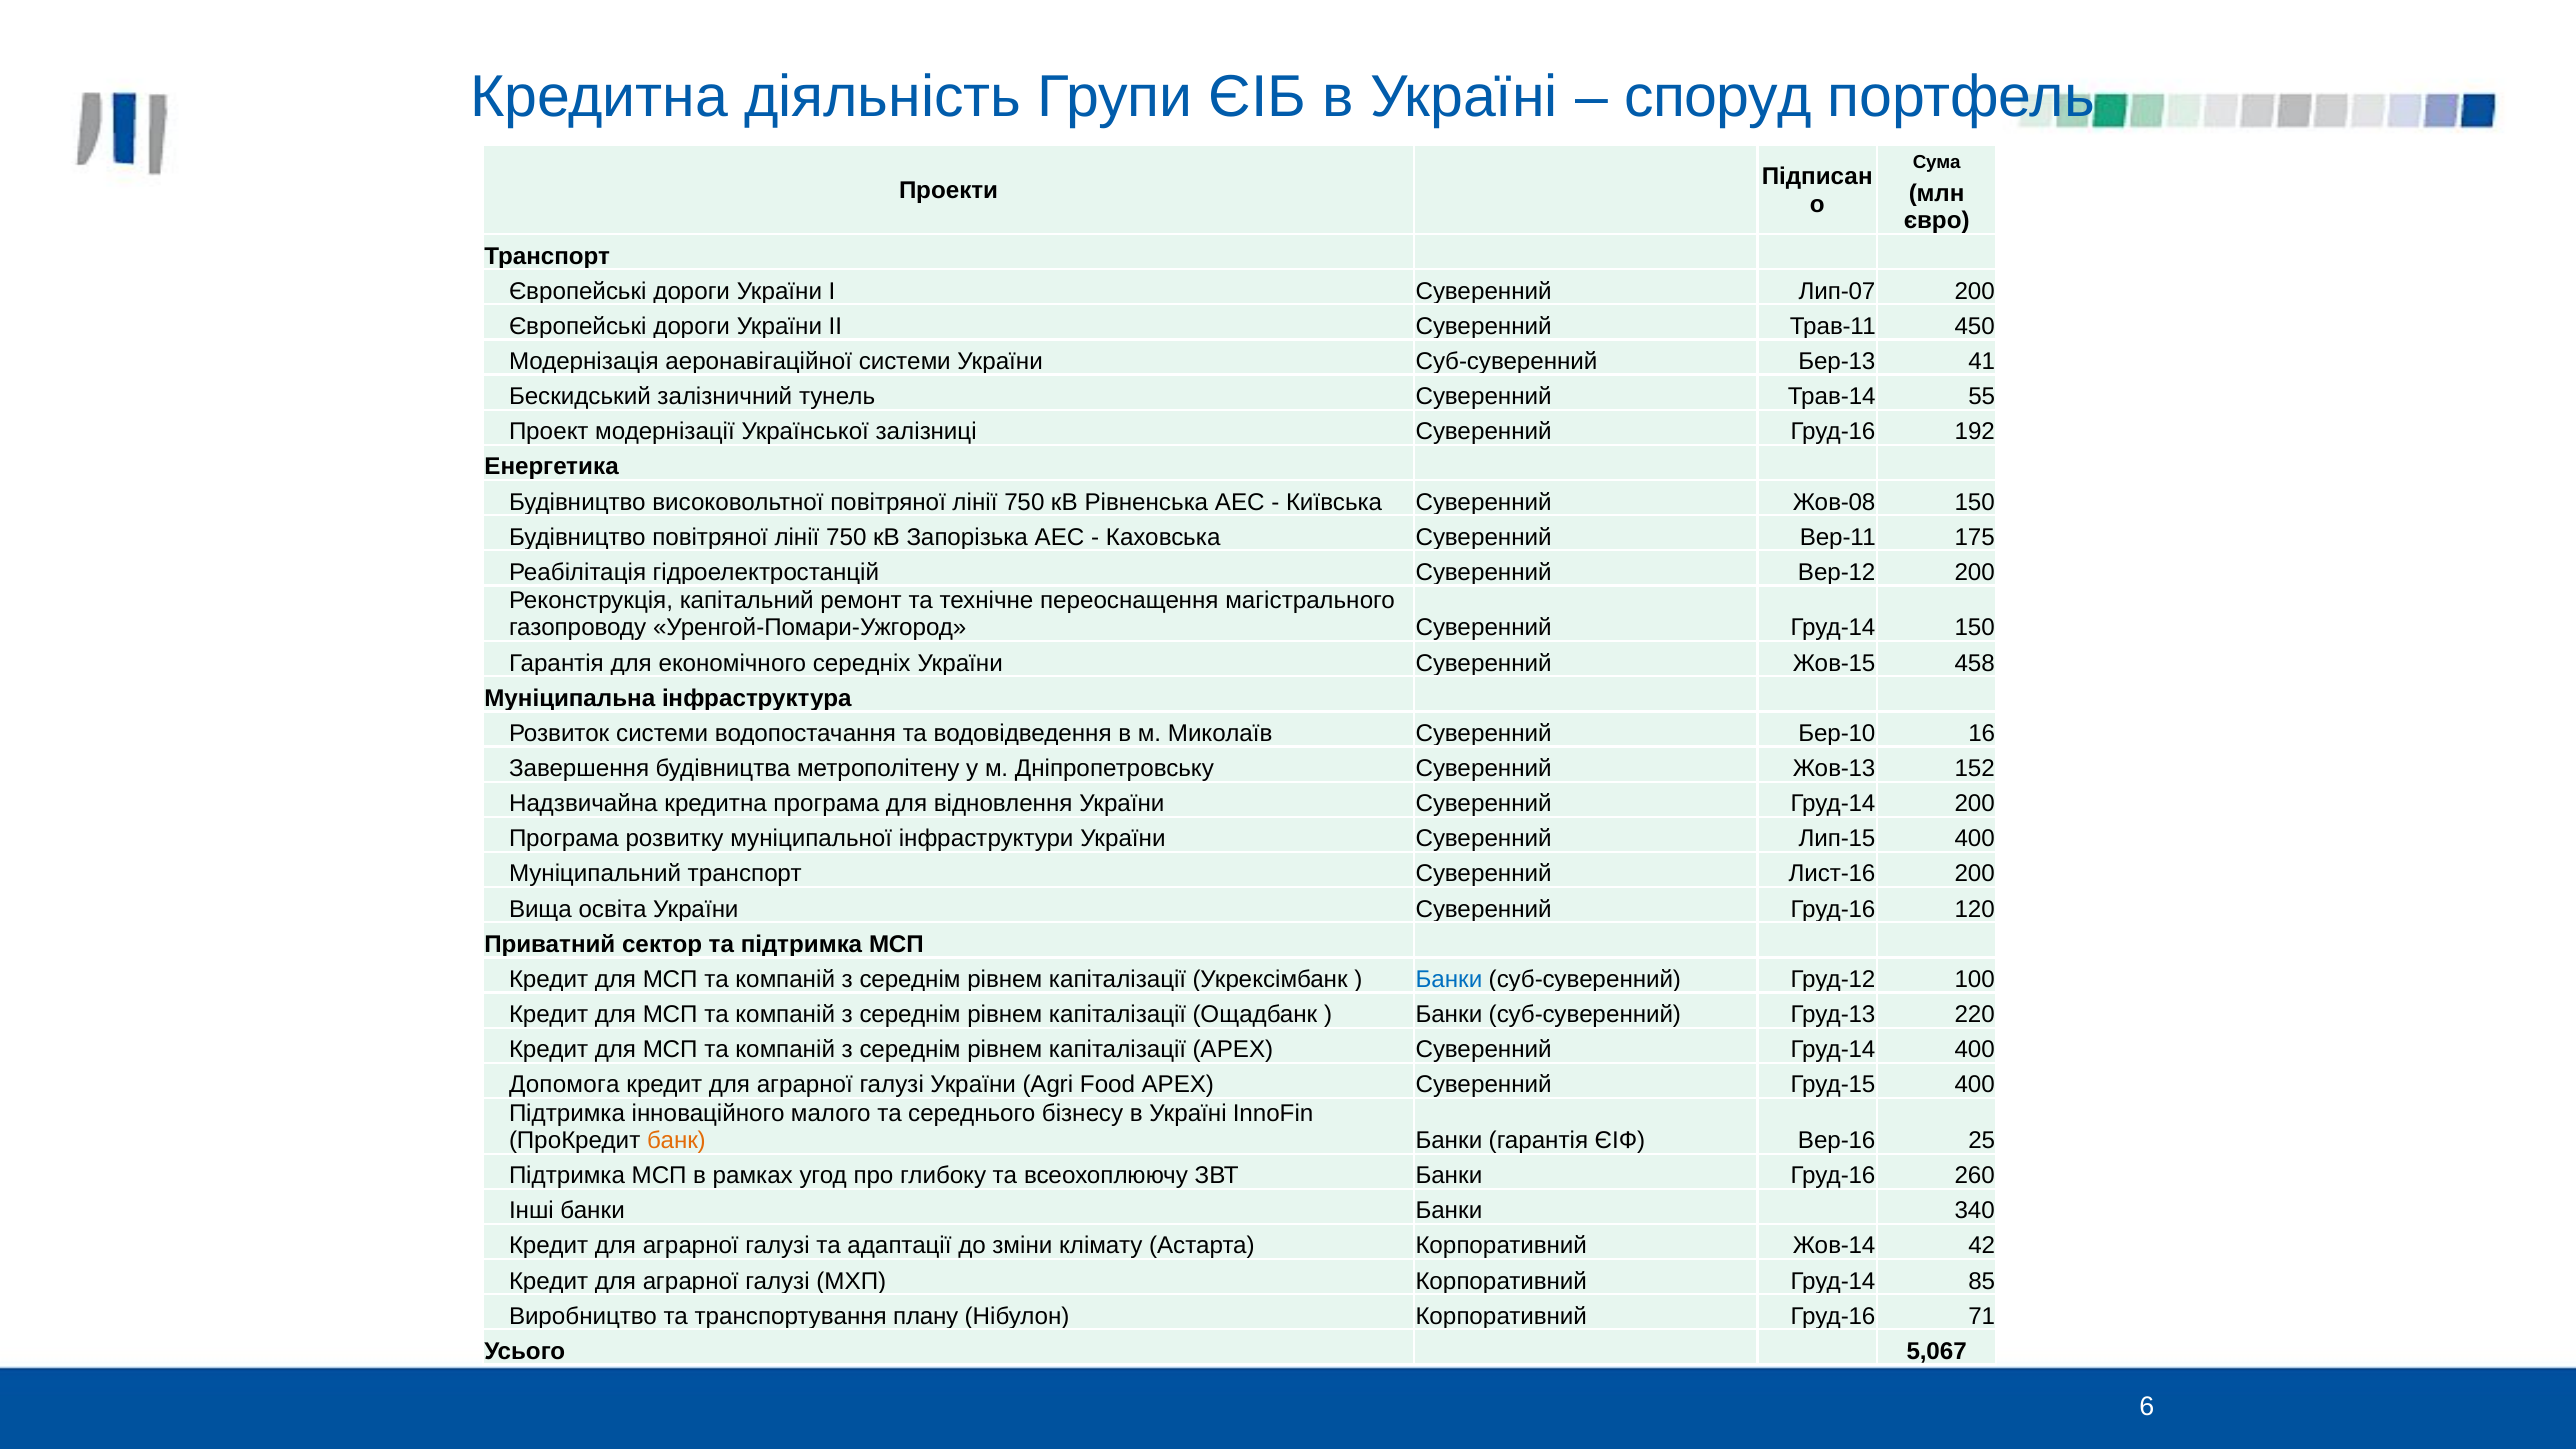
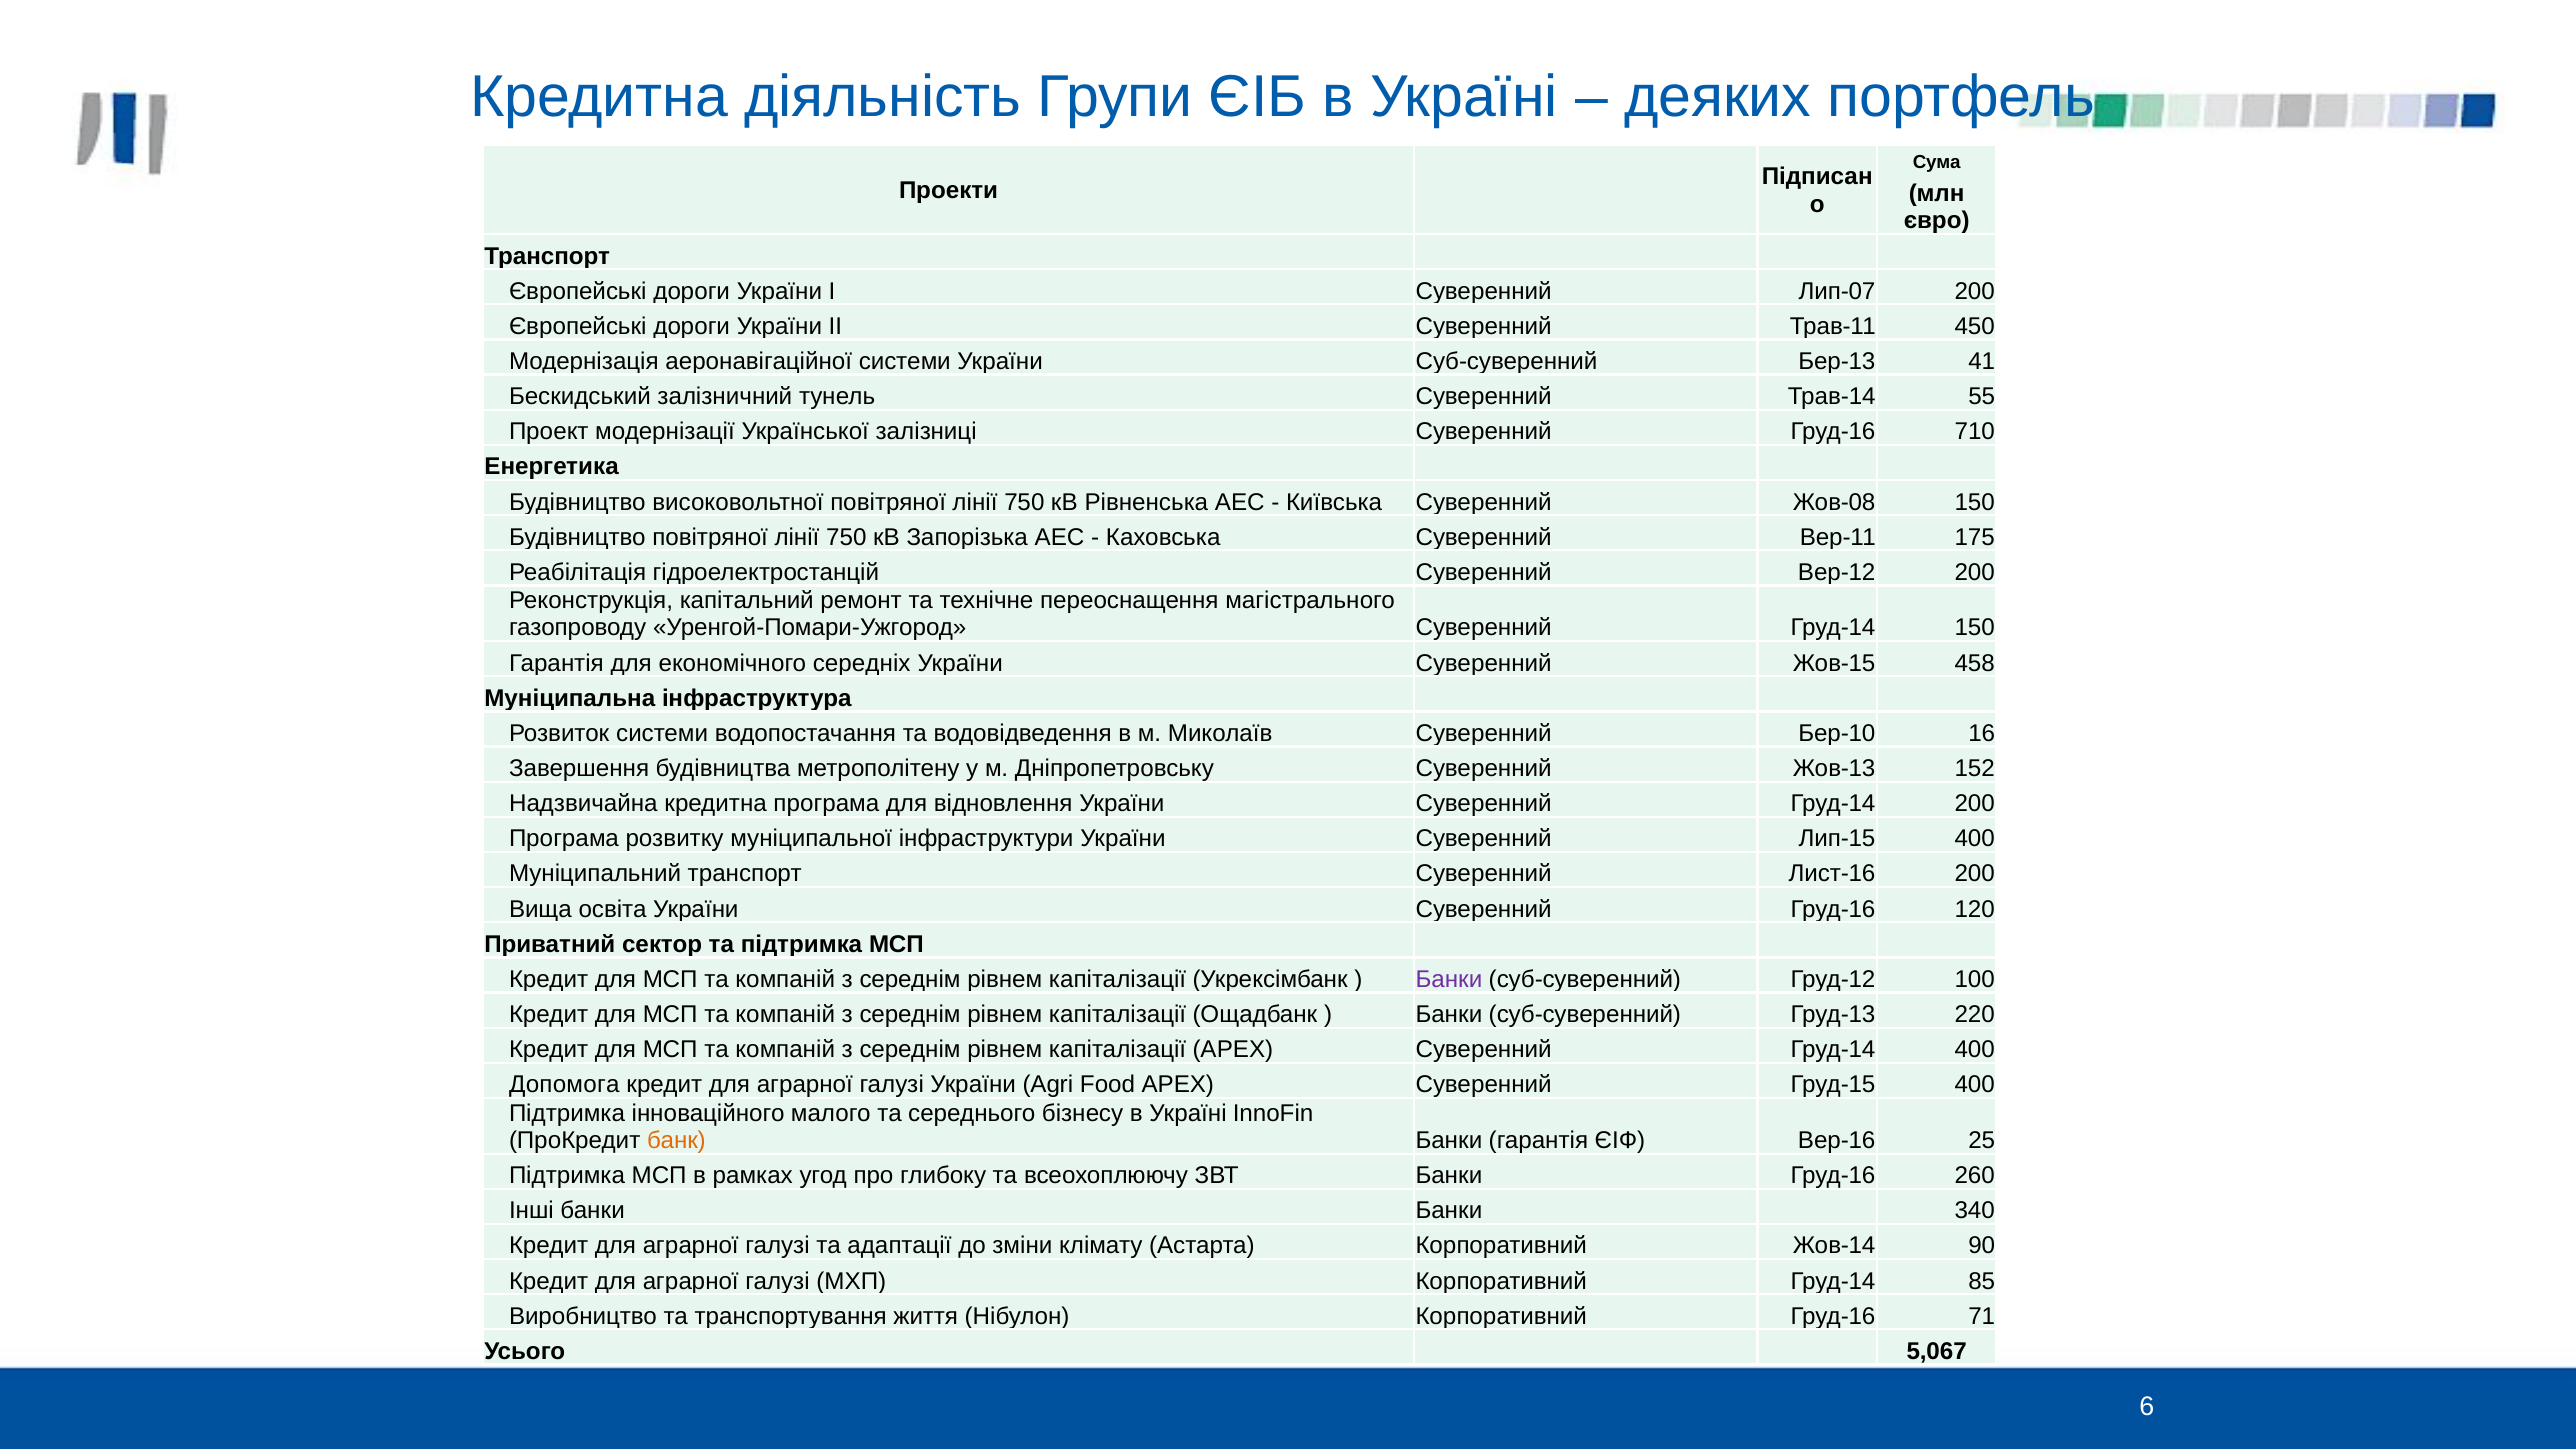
споруд: споруд -> деяких (1718, 98)
192: 192 -> 710 (1975, 432)
Банки colour: blue -> purple (1449, 979)
42: 42 -> 90 (1982, 1246)
плану: плану -> життя (926, 1316)
